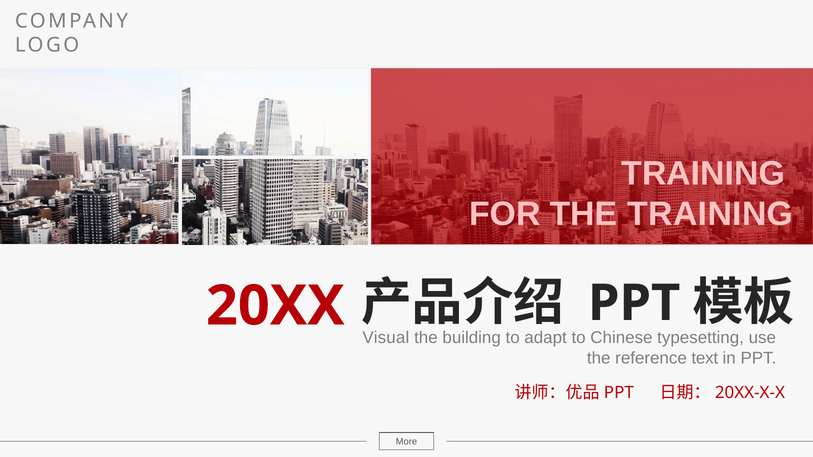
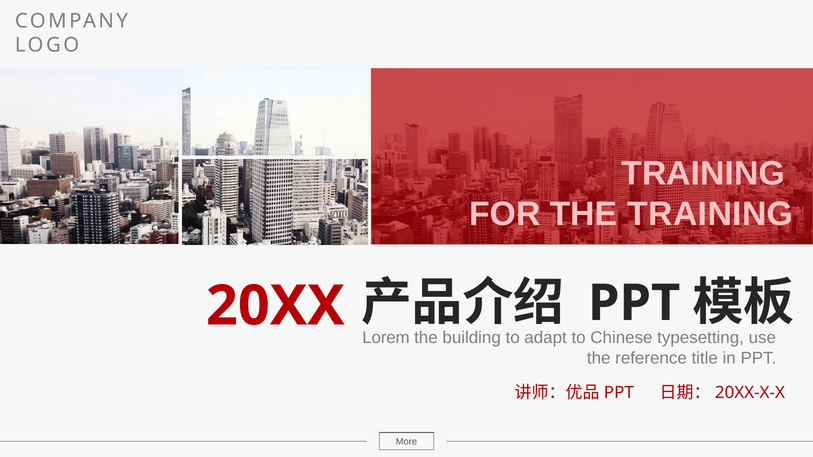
Visual: Visual -> Lorem (386, 338)
text: text -> title (705, 358)
